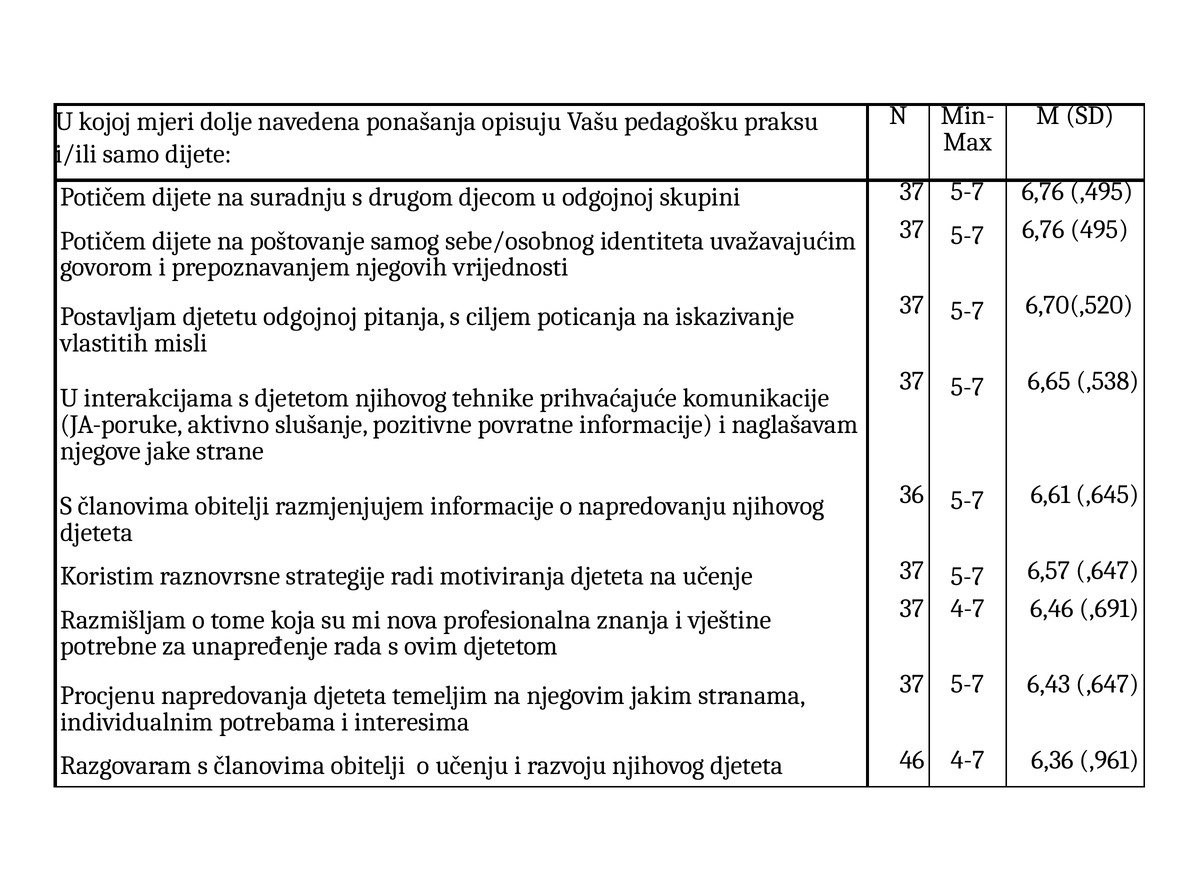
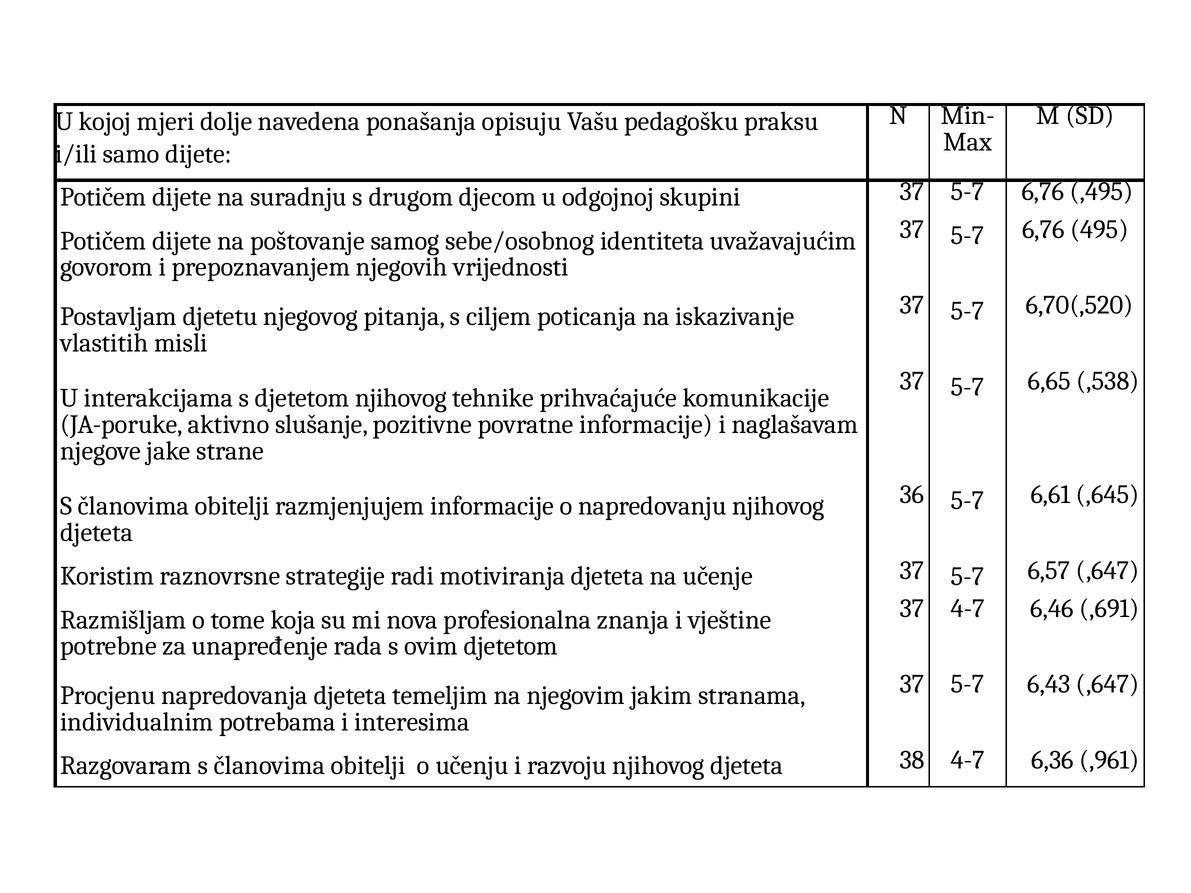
djetetu odgojnoj: odgojnoj -> njegovog (311, 317)
46: 46 -> 38 (912, 760)
